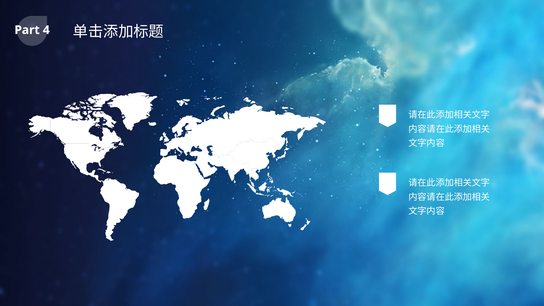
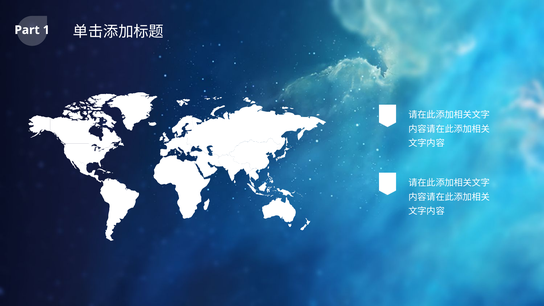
4: 4 -> 1 (46, 30)
